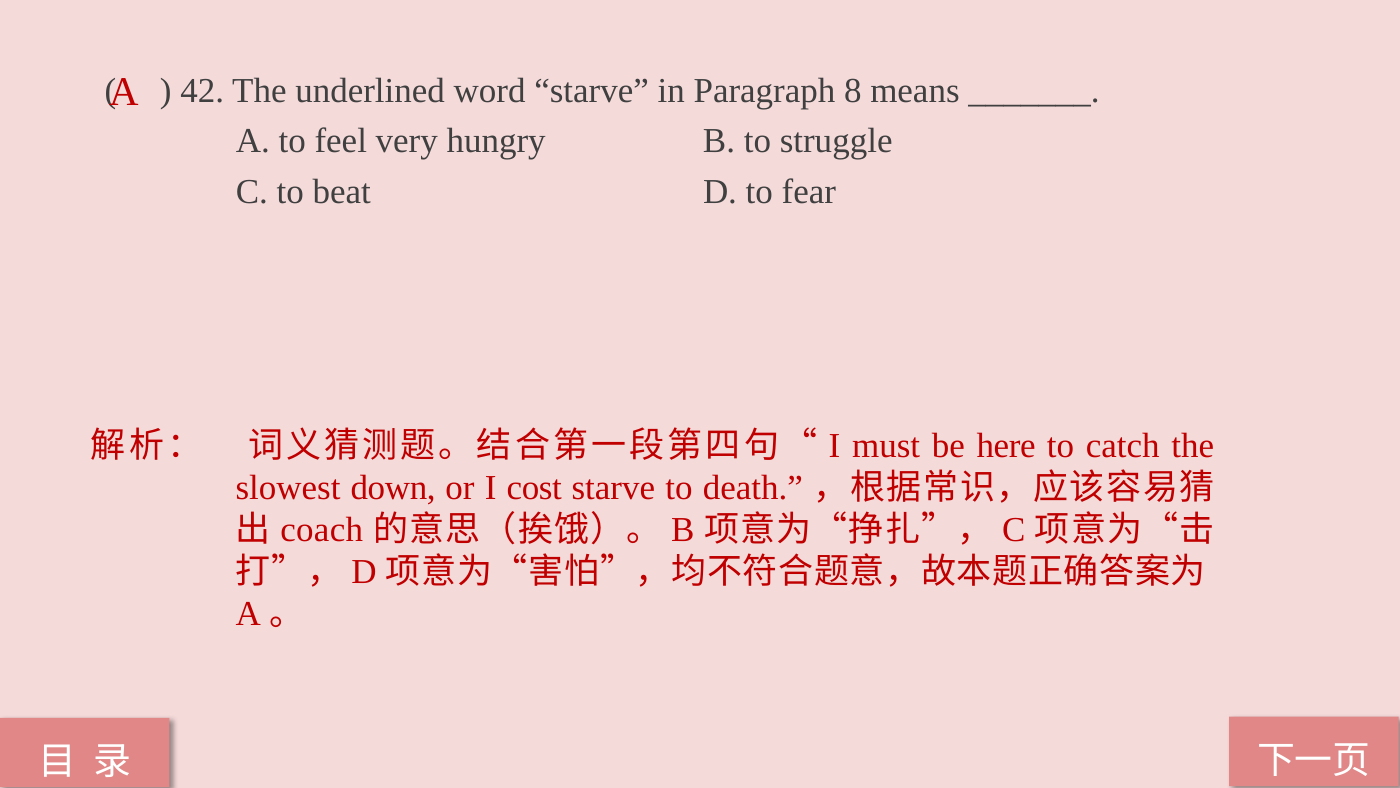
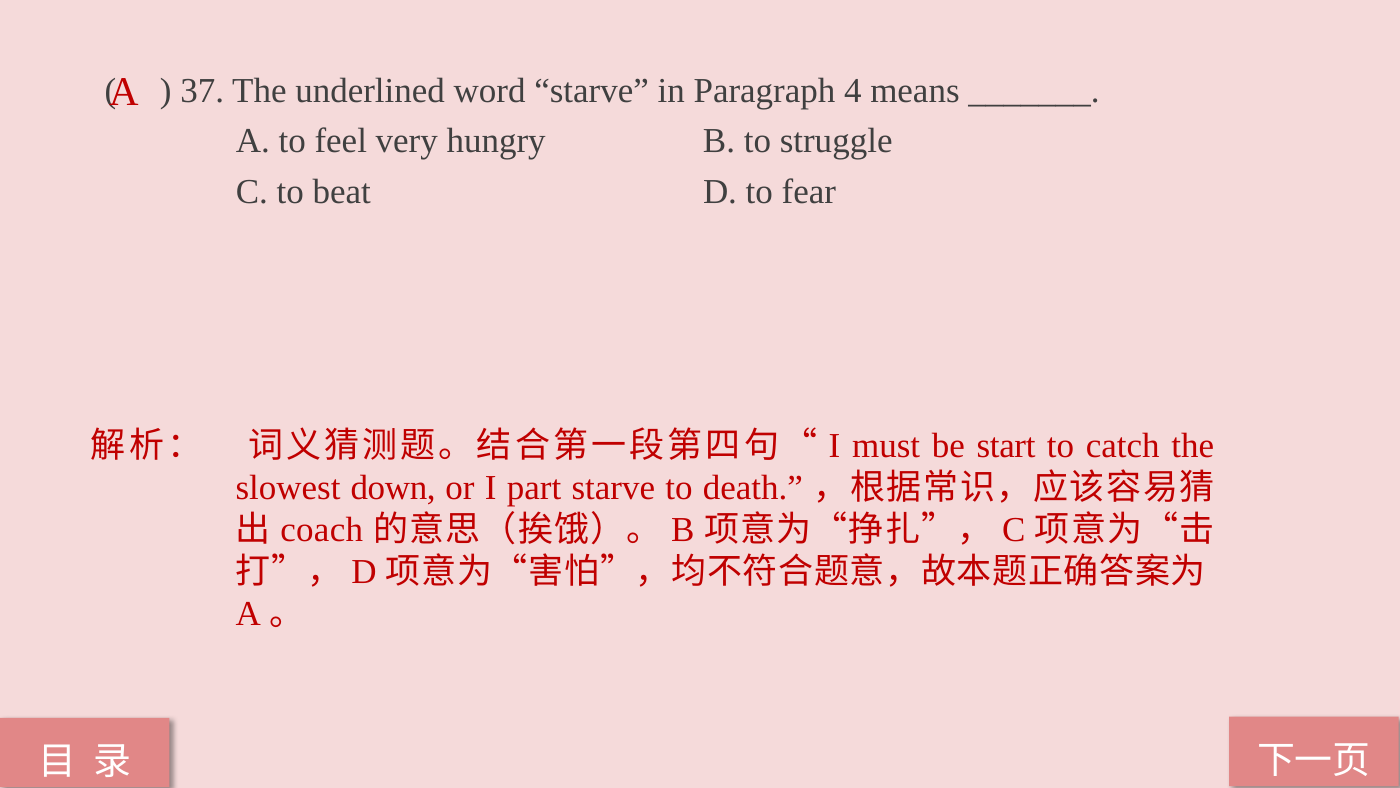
42: 42 -> 37 (202, 91)
8: 8 -> 4 (853, 91)
here: here -> start (1006, 445)
cost: cost -> part (534, 487)
